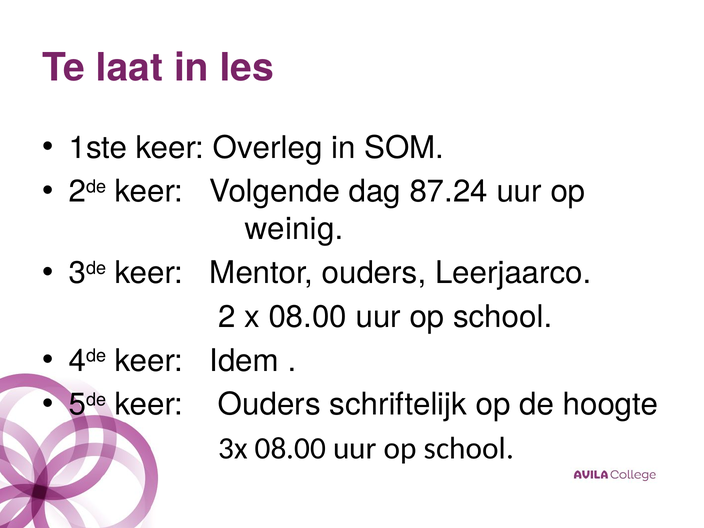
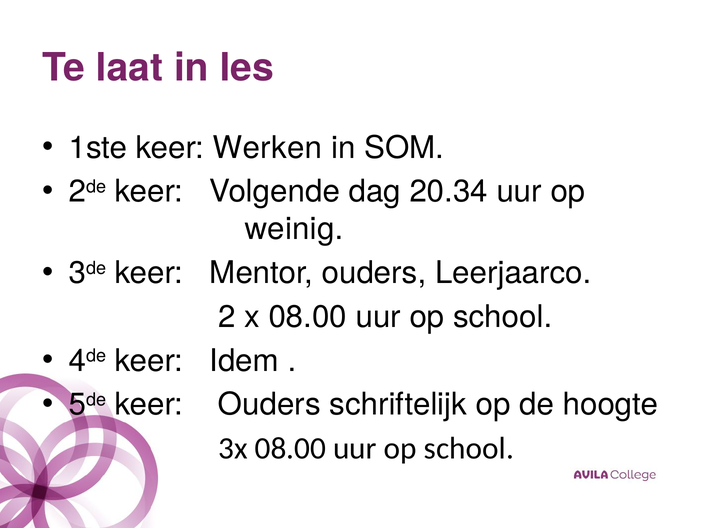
Overleg: Overleg -> Werken (267, 148)
87.24: 87.24 -> 20.34 (449, 192)
